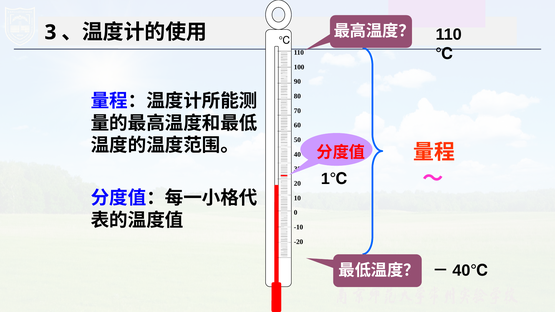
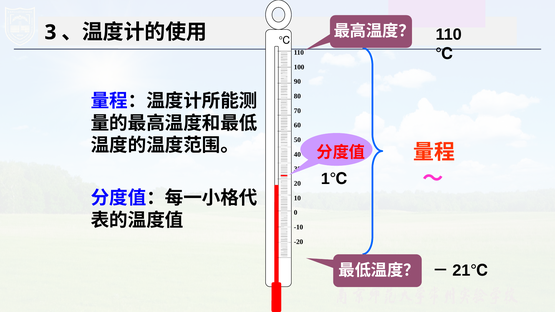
40: 40 -> 21 (461, 271)
